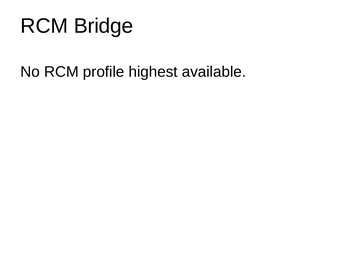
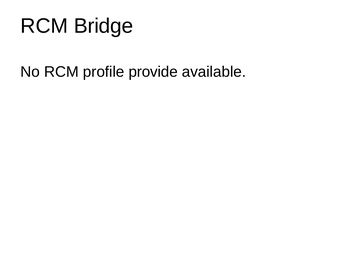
highest: highest -> provide (153, 72)
